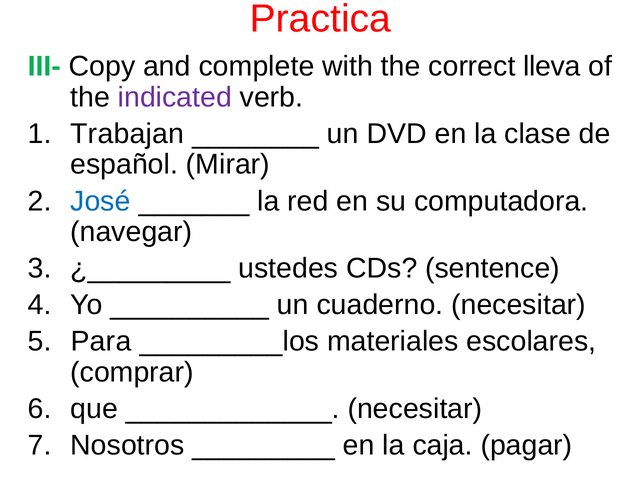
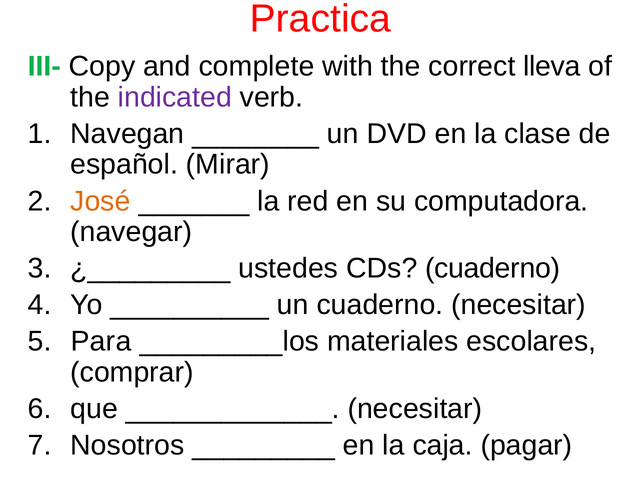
Trabajan: Trabajan -> Navegan (127, 134)
José colour: blue -> orange (100, 201)
CDs sentence: sentence -> cuaderno (493, 268)
